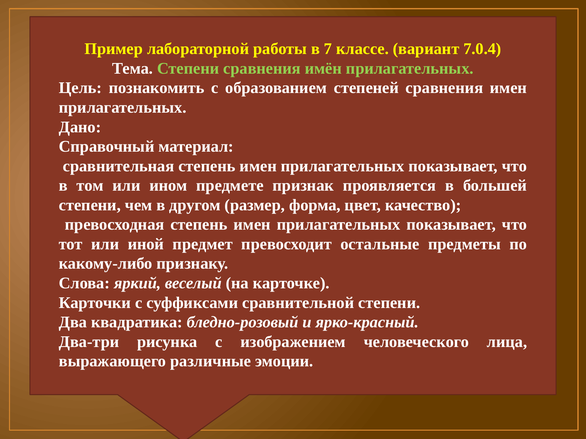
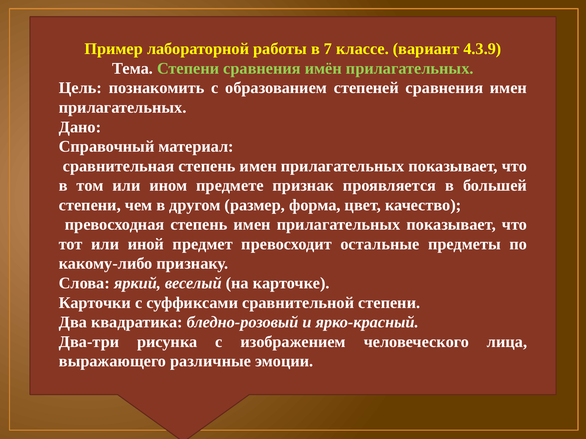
7.0.4: 7.0.4 -> 4.3.9 (482, 49)
